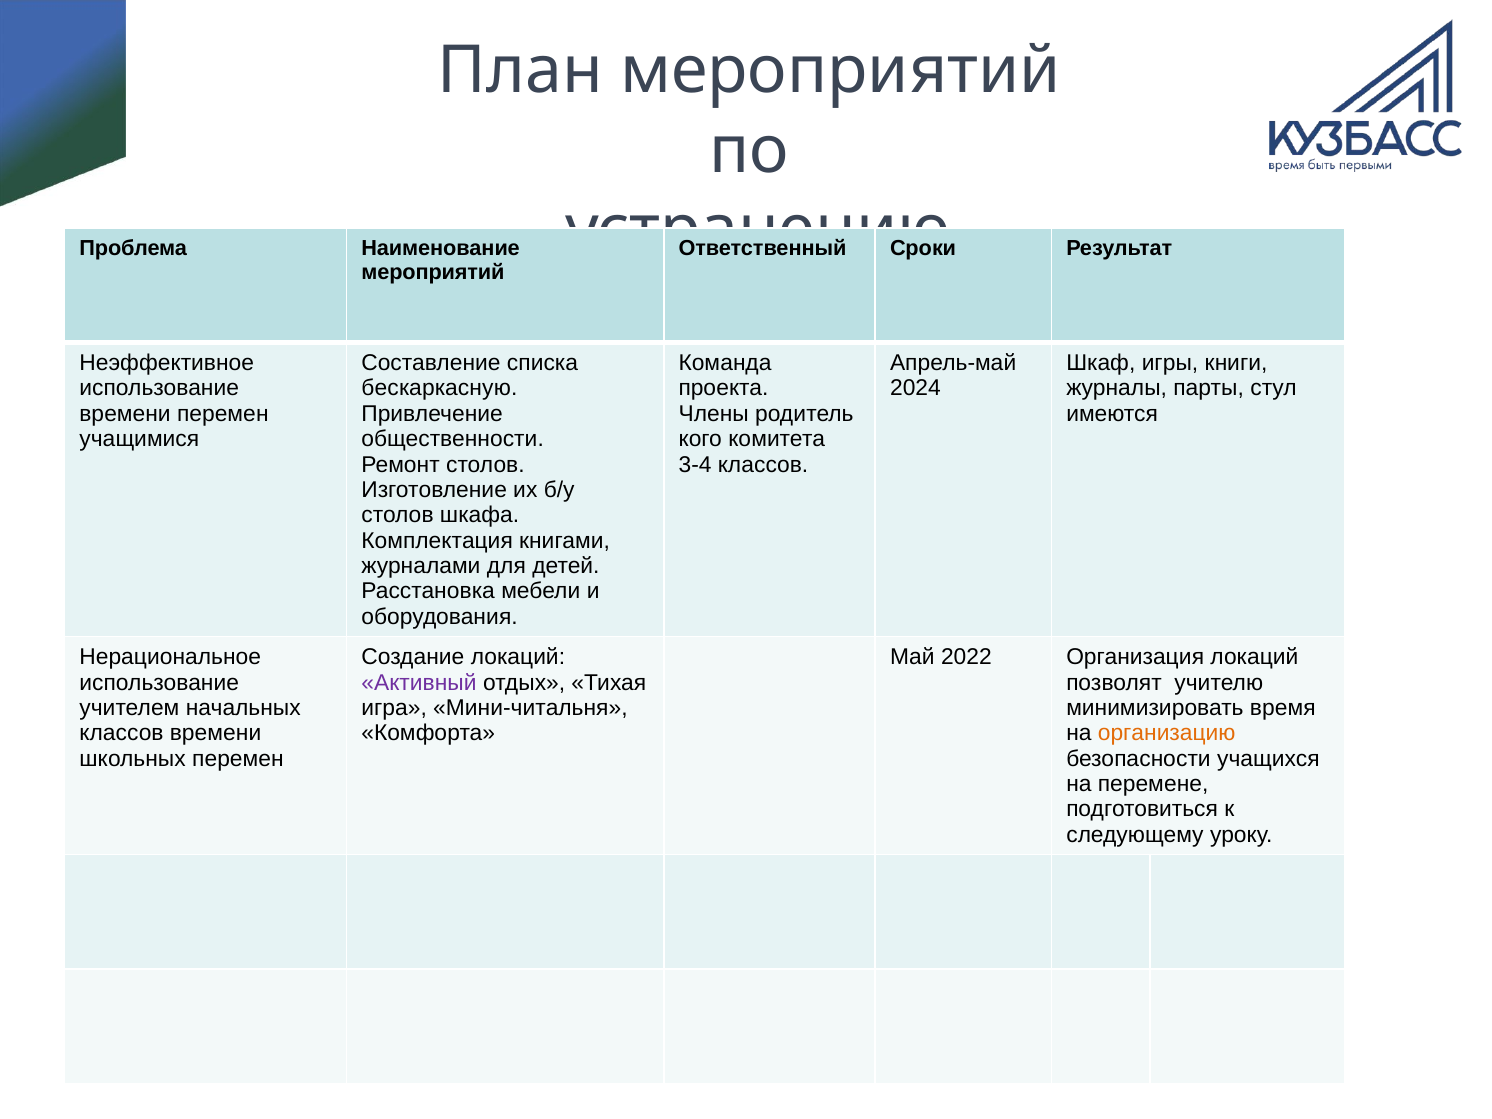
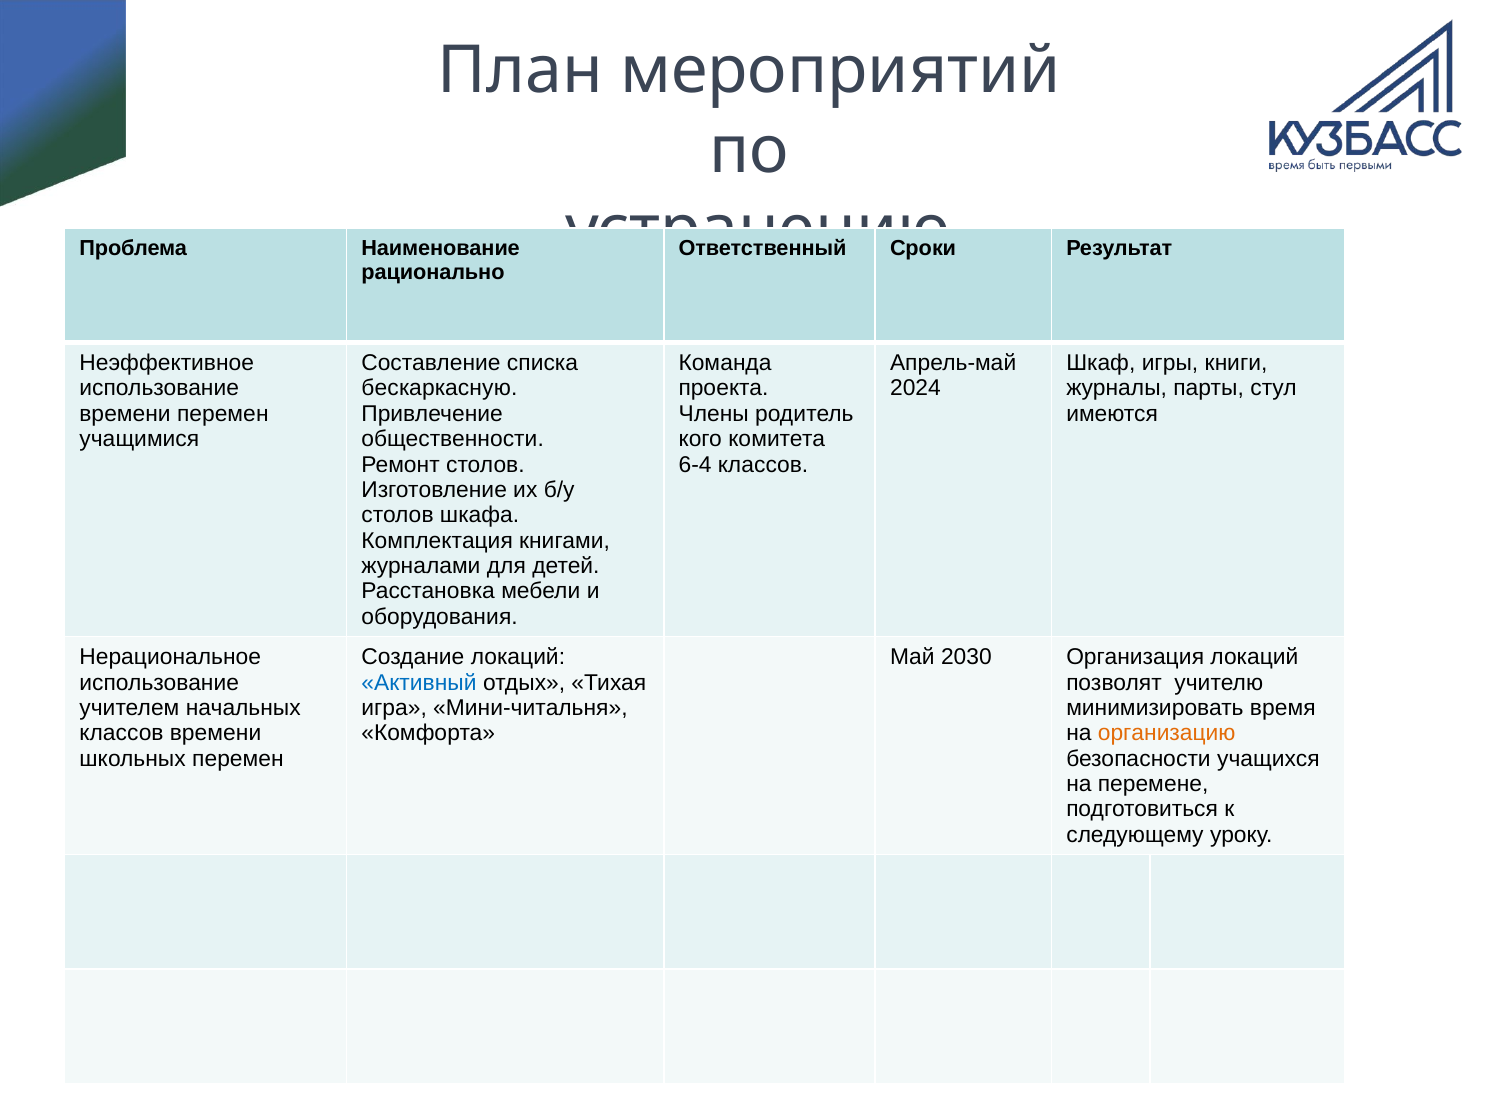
мероприятий: мероприятий -> рационально (433, 272)
3-4: 3-4 -> 6-4 (695, 465)
2022: 2022 -> 2030 (966, 657)
Активный colour: purple -> blue (419, 683)
